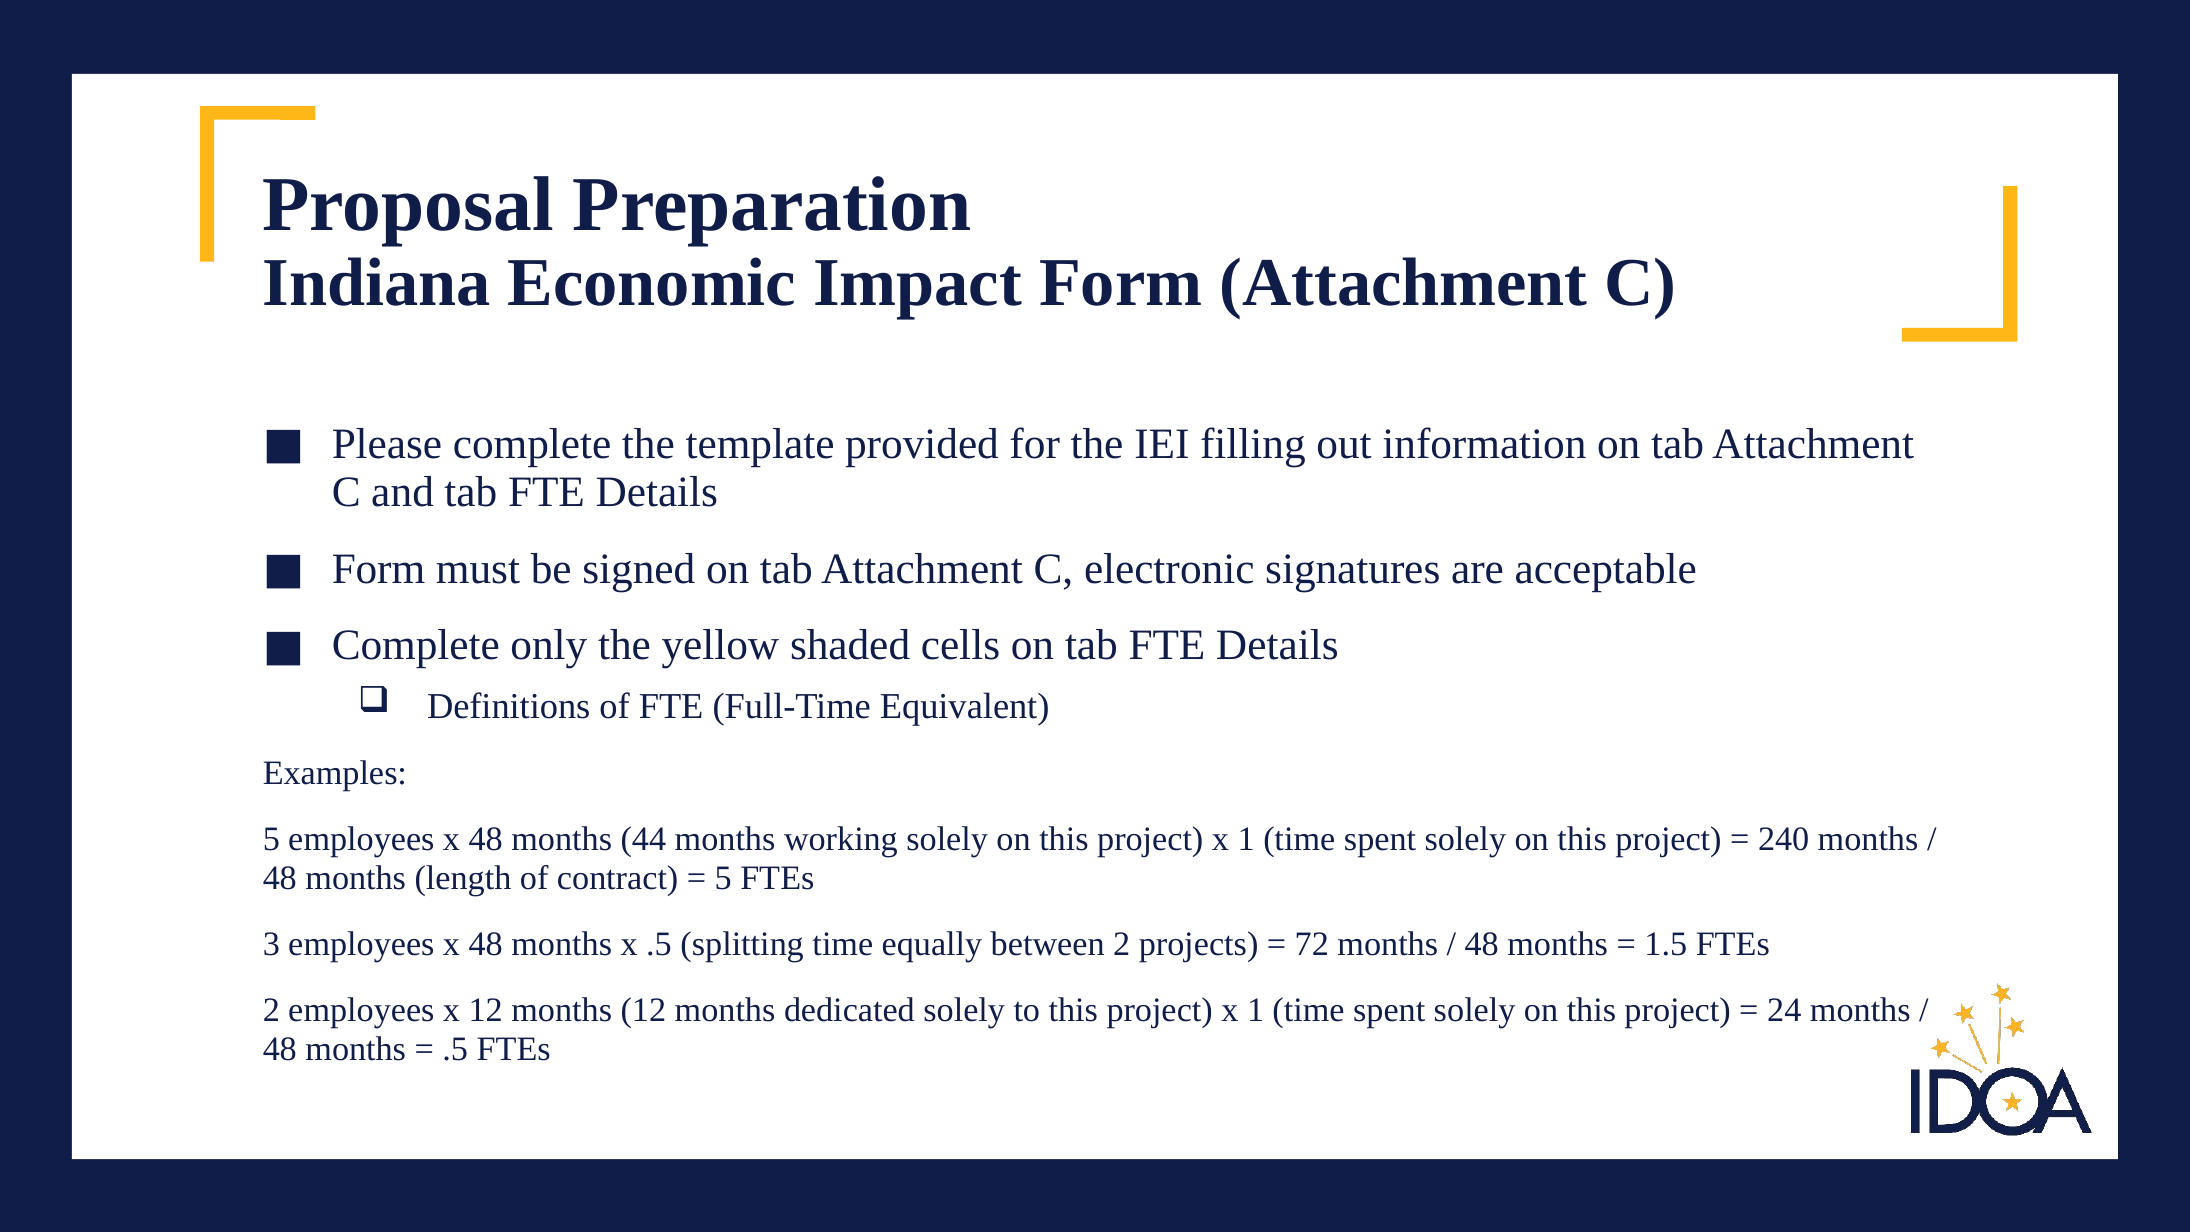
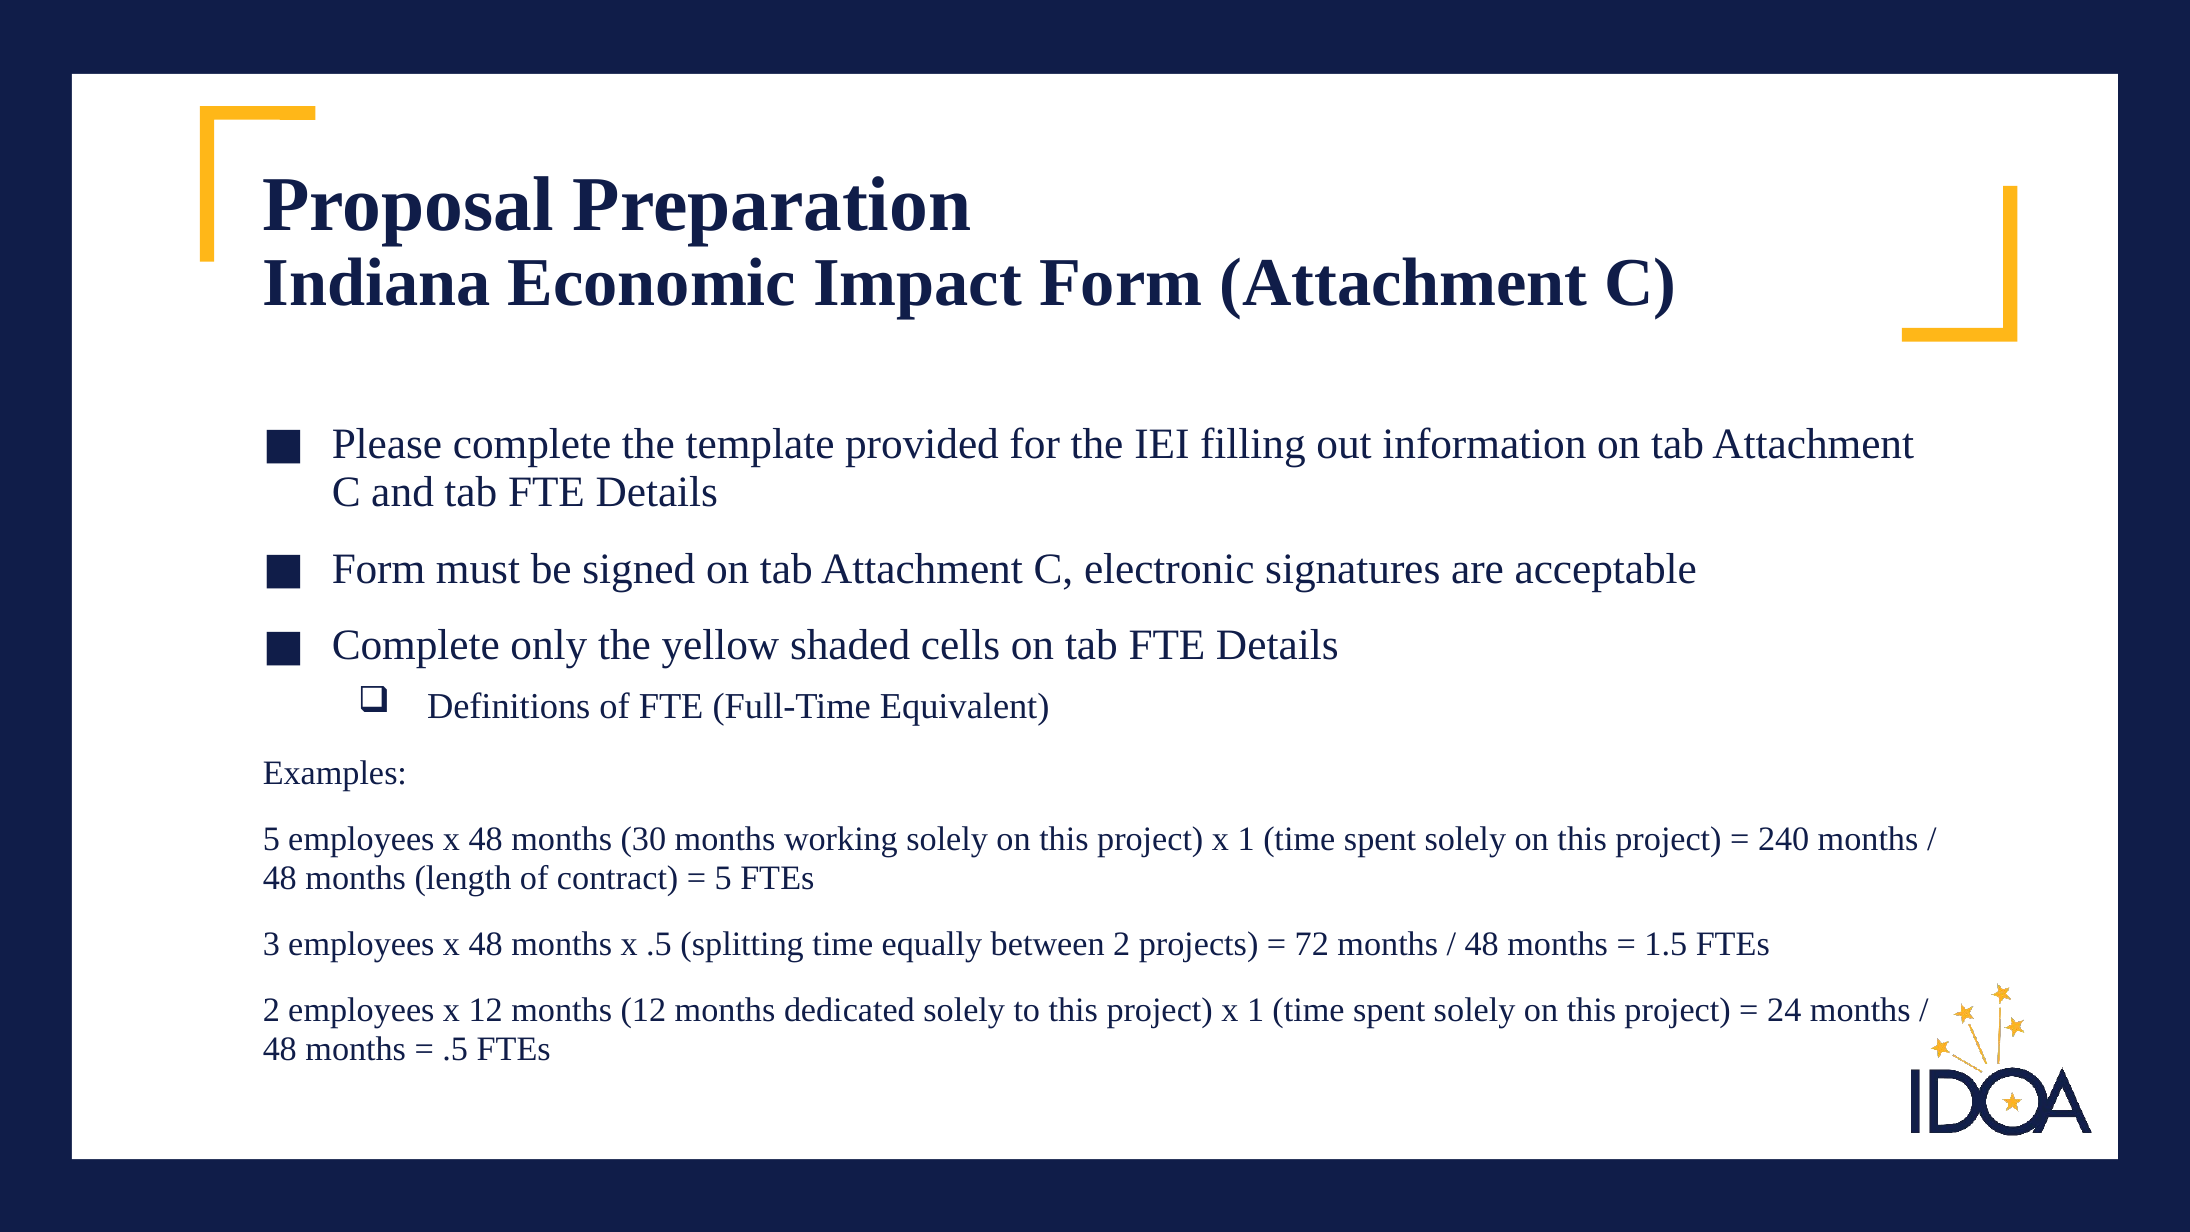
44: 44 -> 30 (643, 839)
